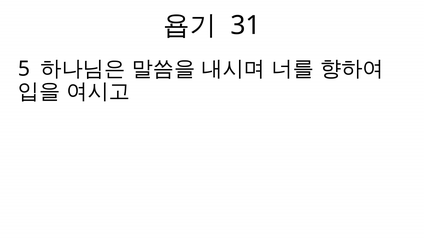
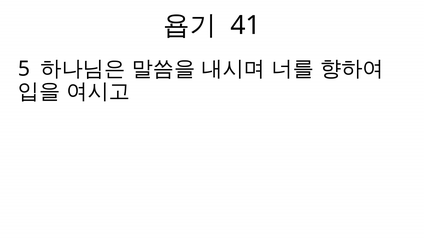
31: 31 -> 41 (246, 26)
